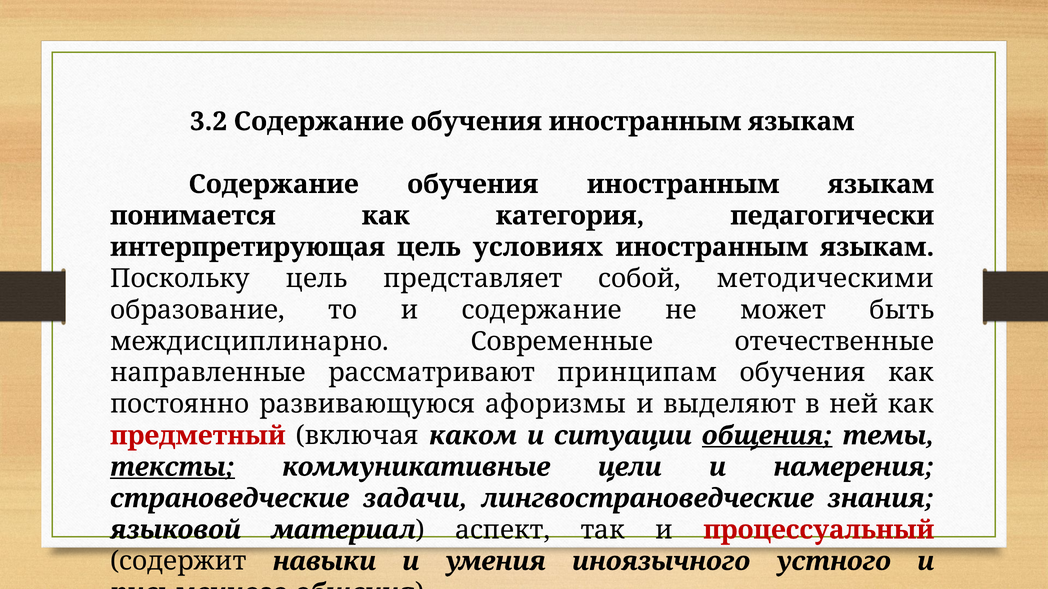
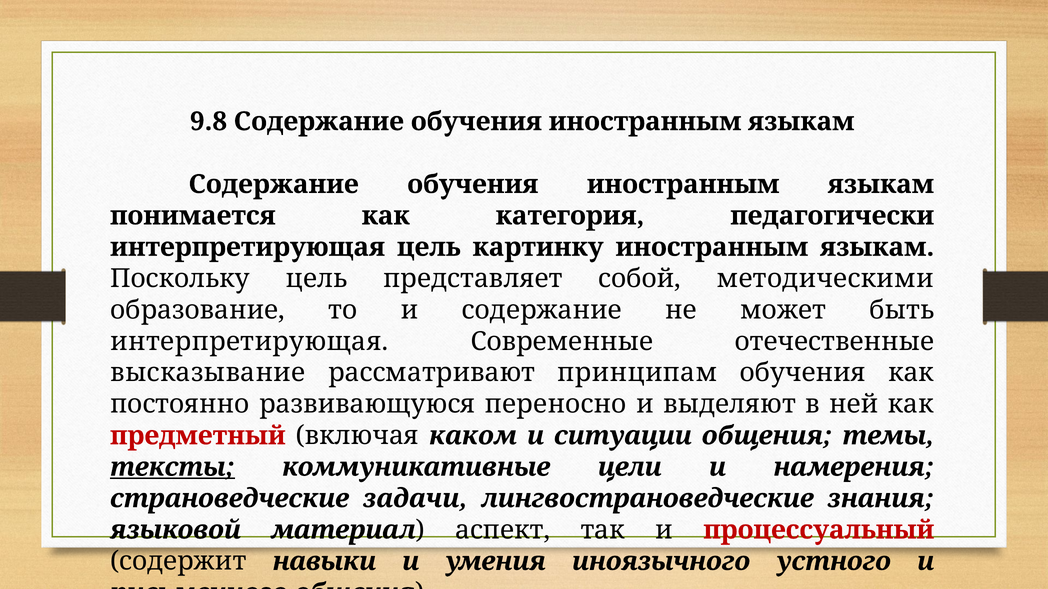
3.2: 3.2 -> 9.8 (208, 122)
условиях: условиях -> картинку (538, 247)
междисциплинарно: междисциплинарно -> интерпретирующая (249, 342)
направленные: направленные -> высказывание (208, 373)
афоризмы: афоризмы -> переносно (556, 405)
общения underline: present -> none (767, 436)
